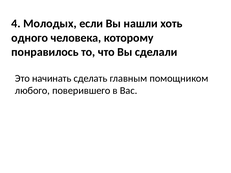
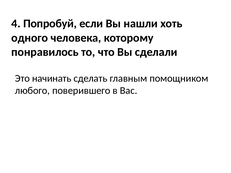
Молодых: Молодых -> Попробуй (50, 24)
